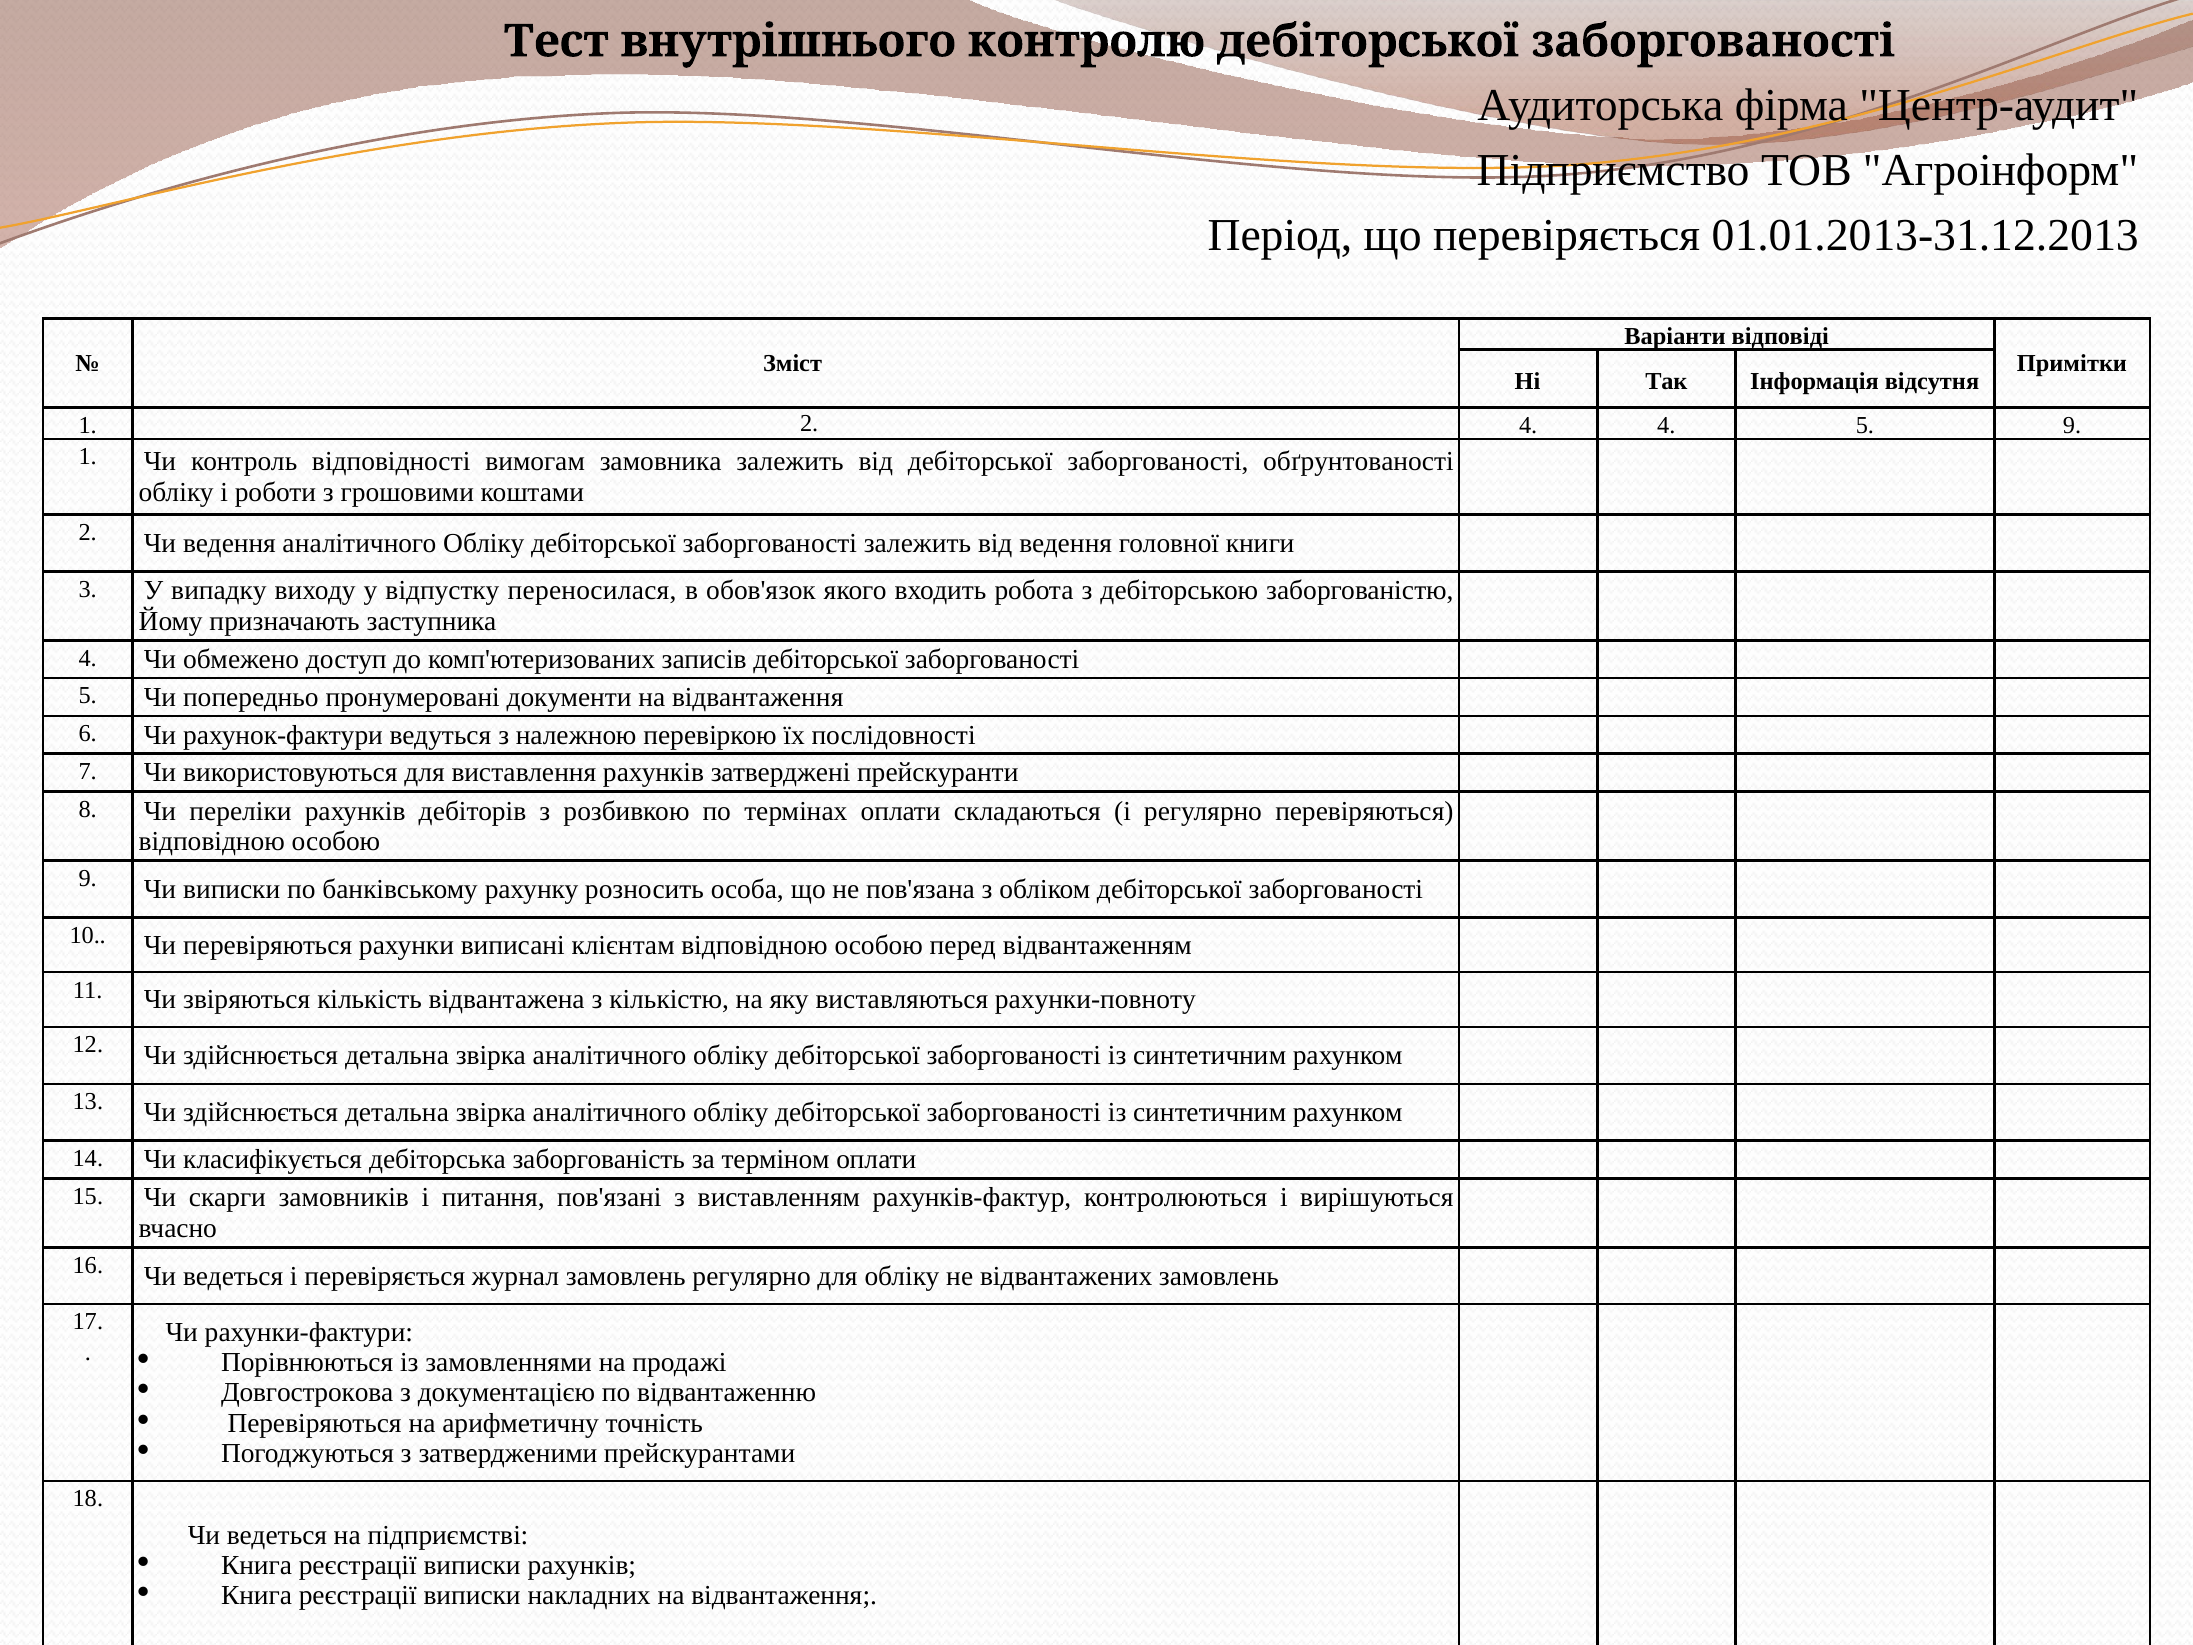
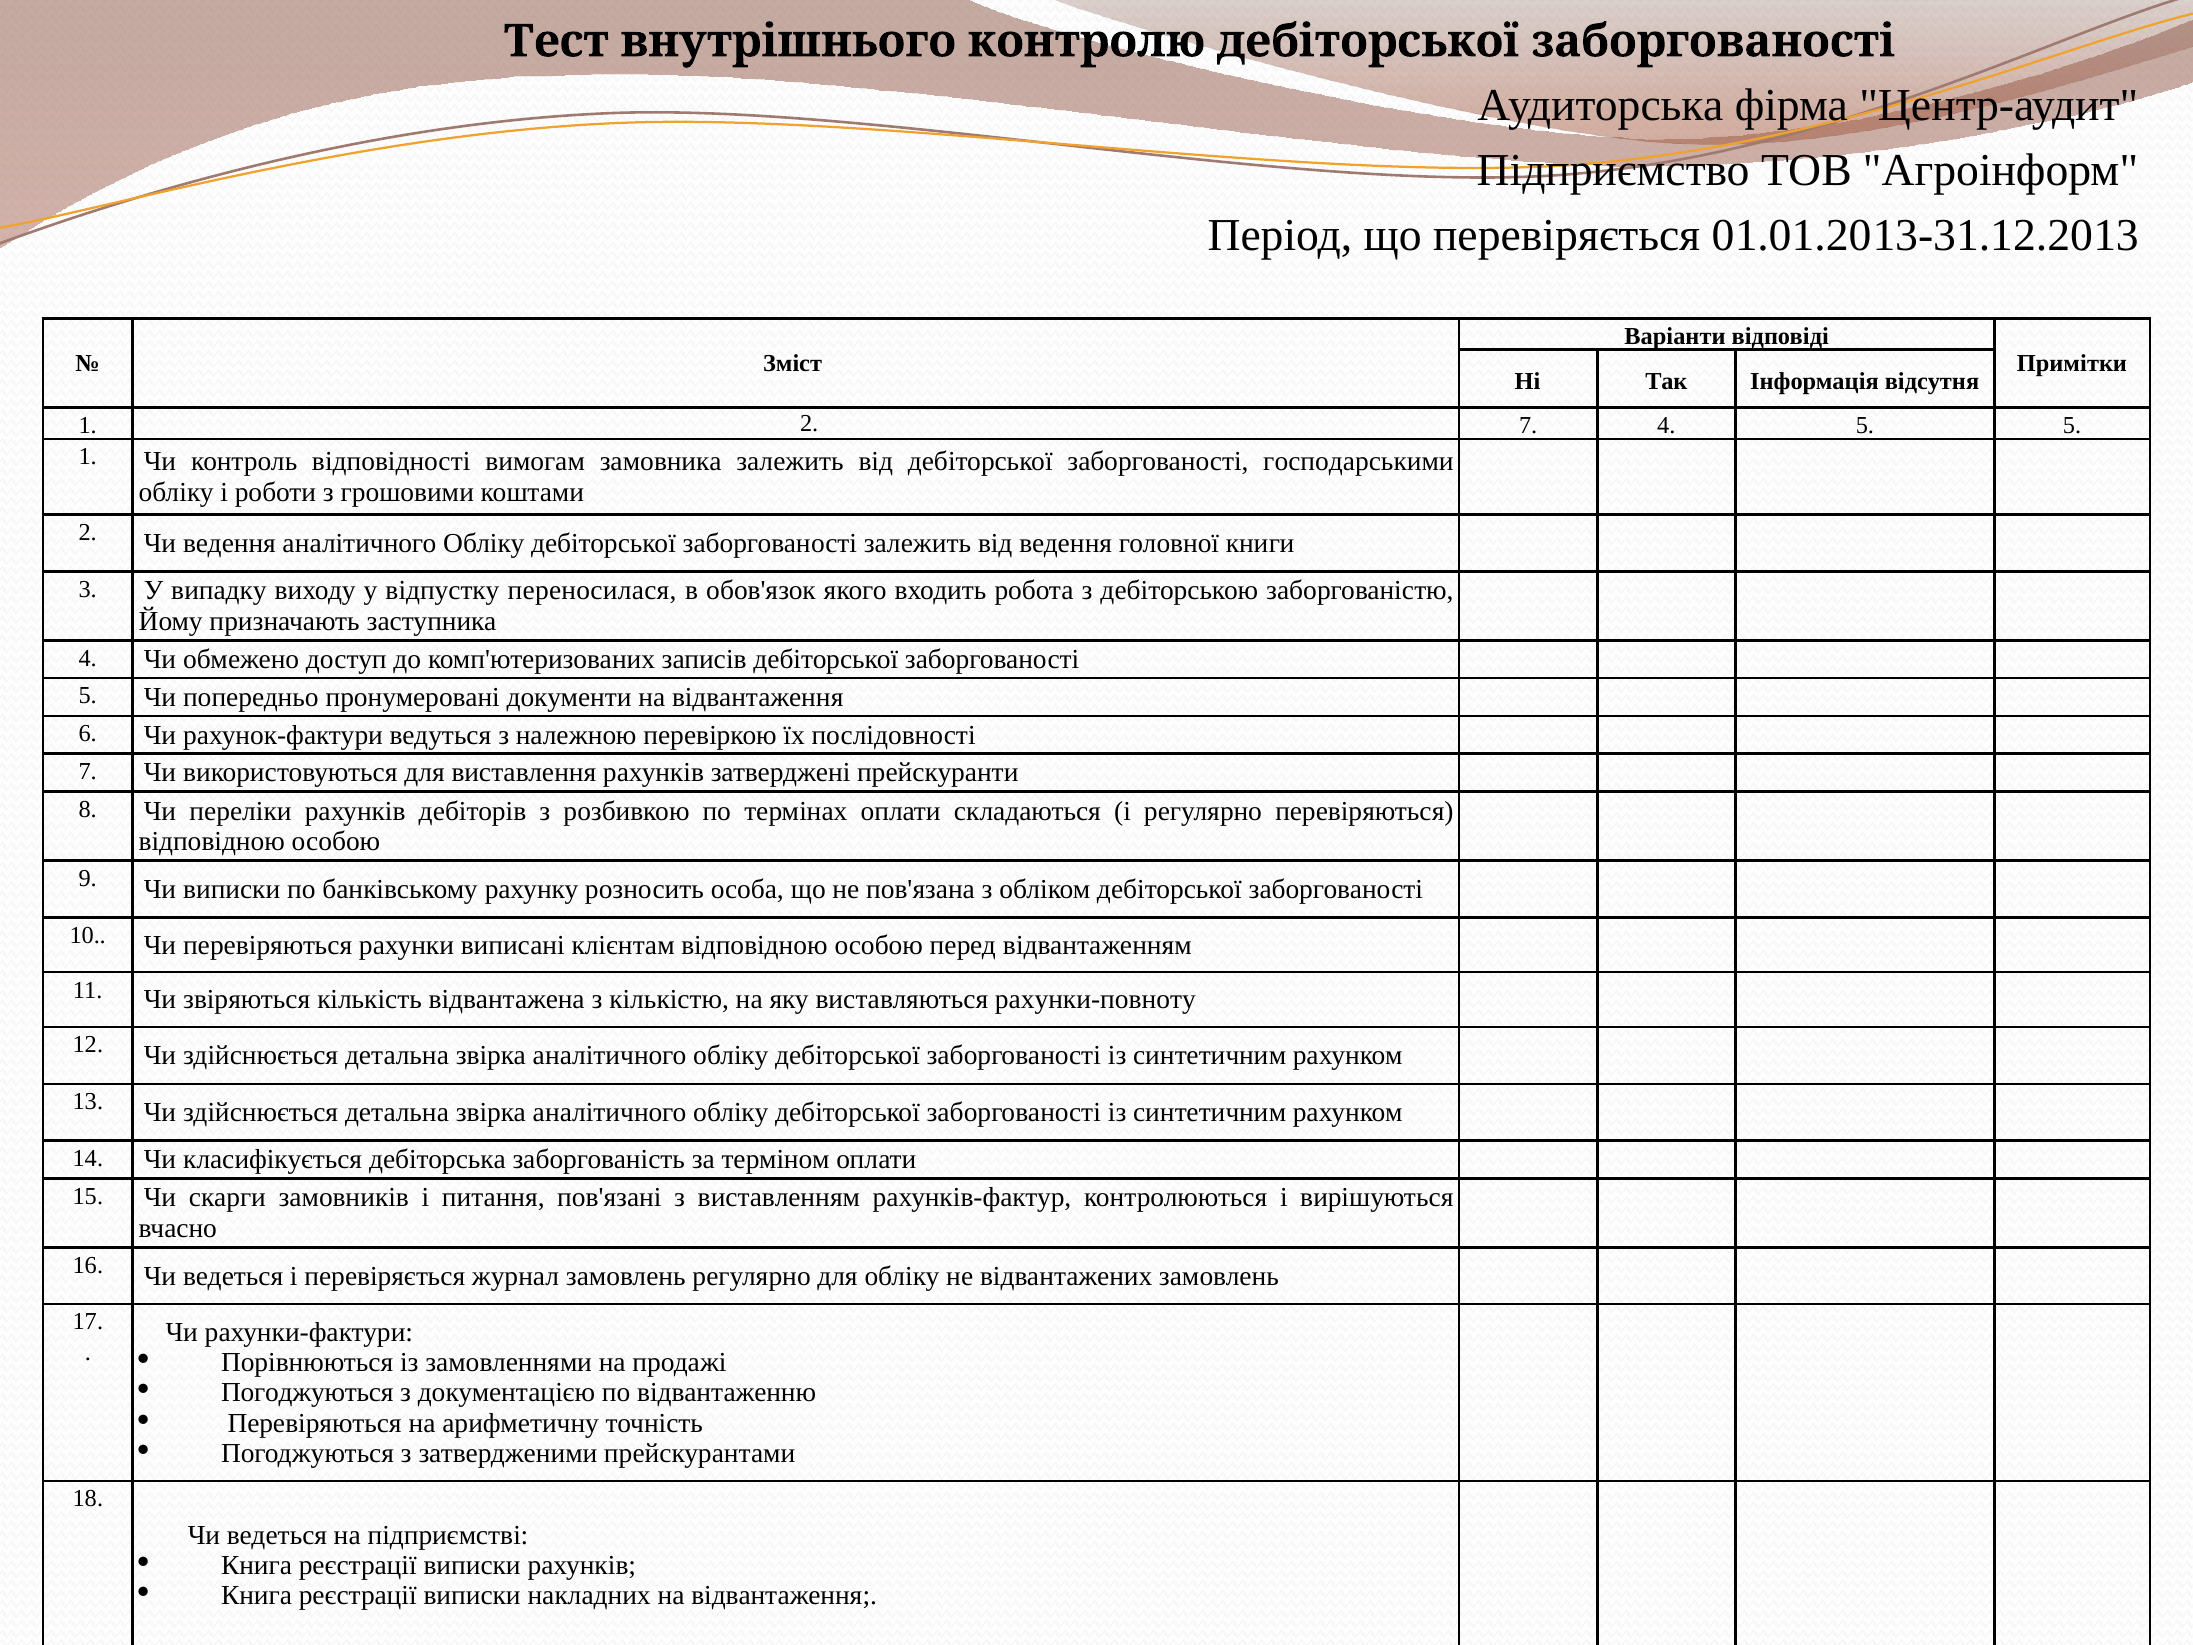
2 4: 4 -> 7 (1528, 426)
5 9: 9 -> 5 (2072, 426)
обґрунтованості: обґрунтованості -> господарськими (1358, 462)
Довгострокова: Довгострокова -> Погоджуються (307, 1393)
